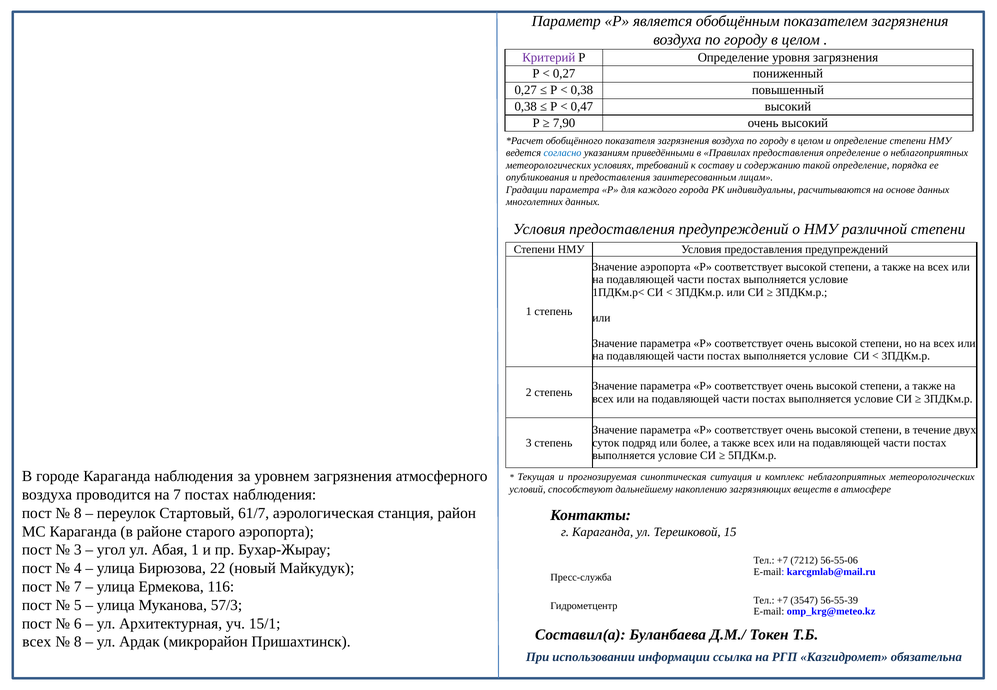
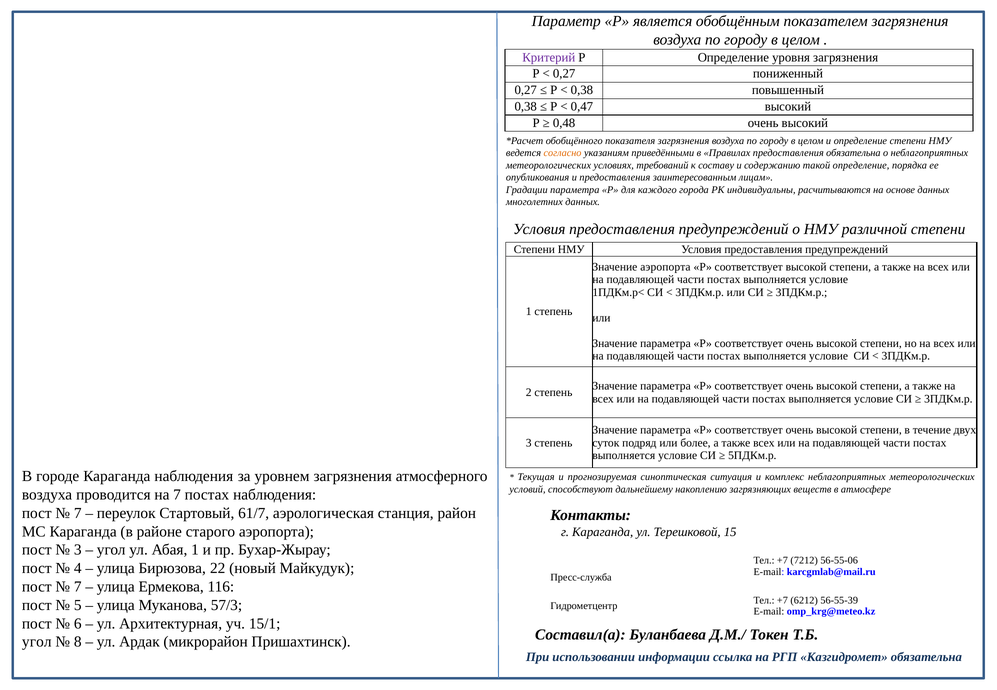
7,90: 7,90 -> 0,48 (564, 123)
согласно colour: blue -> orange (563, 153)
предоставления определение: определение -> обязательна (853, 153)
8: 8 -> 7 (78, 513)
3547: 3547 -> 6212 (804, 600)
всех: всех -> угол (37, 642)
